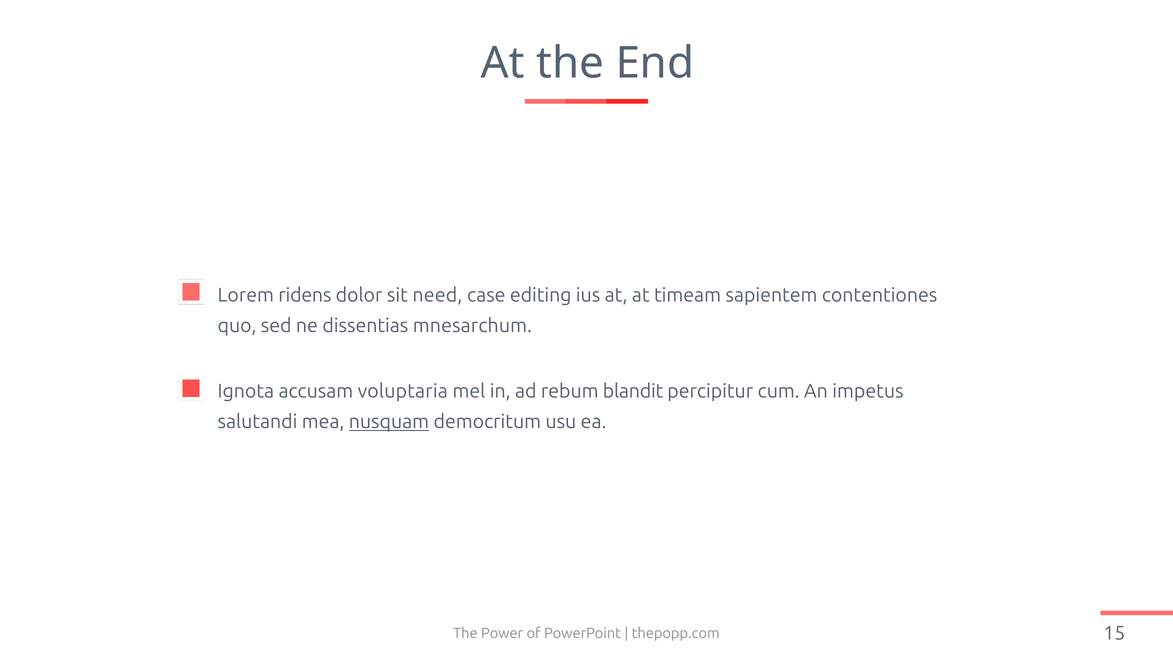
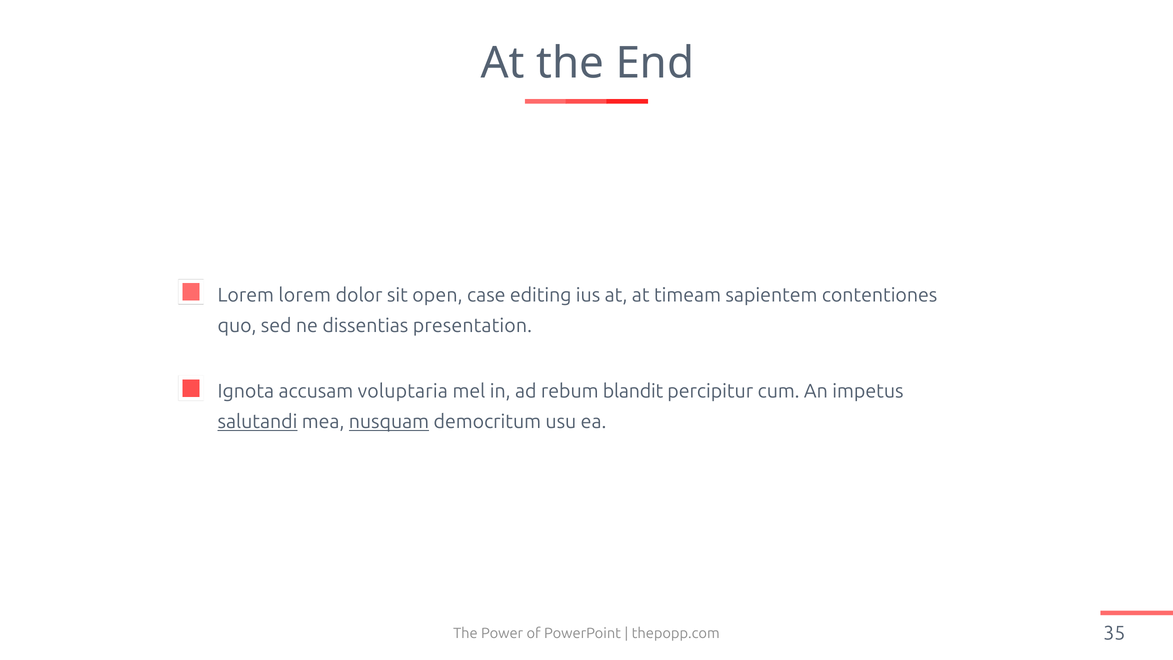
Lorem ridens: ridens -> lorem (305, 295)
need: need -> open (437, 295)
mnesarchum: mnesarchum -> presentation (472, 326)
salutandi underline: none -> present (257, 422)
15: 15 -> 35 (1114, 633)
